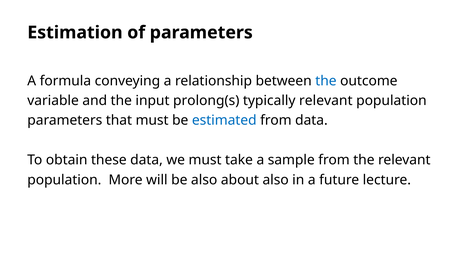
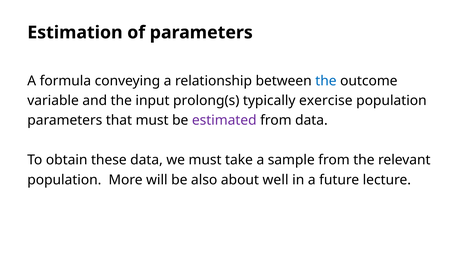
typically relevant: relevant -> exercise (326, 101)
estimated colour: blue -> purple (224, 120)
about also: also -> well (276, 180)
